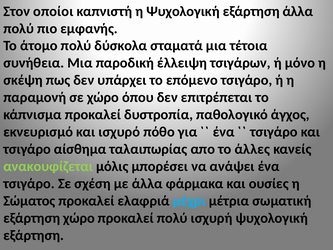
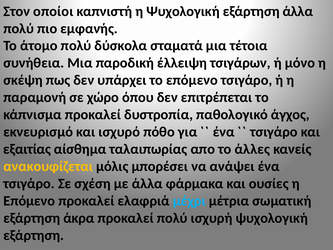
τσιγάρο: τσιγάρο -> εξαιτίας (27, 149)
ανακουφίζεται colour: light green -> yellow (48, 166)
Σώματος: Σώματος -> Επόμενο (29, 201)
εξάρτηση χώρο: χώρο -> άκρα (79, 218)
